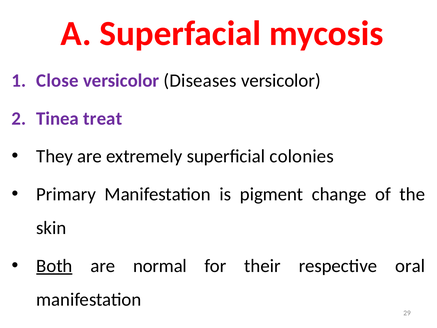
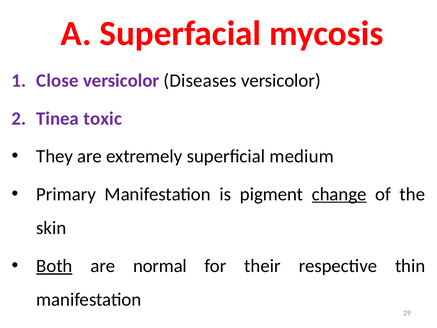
treat: treat -> toxic (103, 118)
colonies: colonies -> medium (302, 156)
change underline: none -> present (339, 194)
oral: oral -> thin (410, 266)
